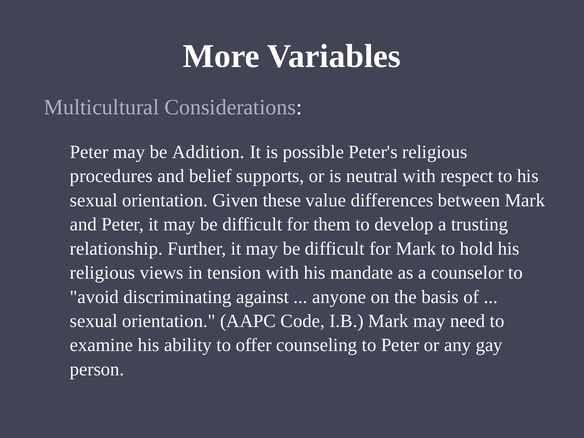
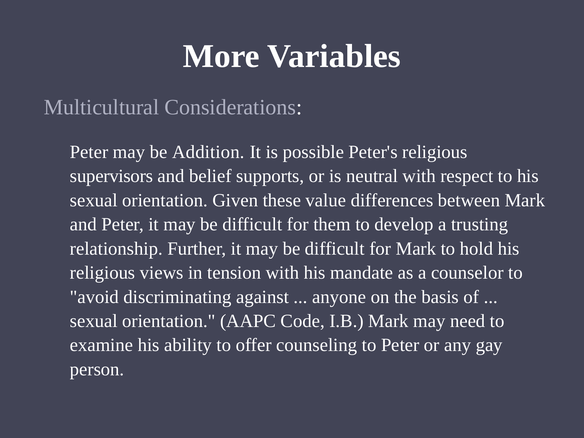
procedures: procedures -> supervisors (112, 176)
